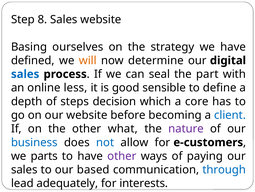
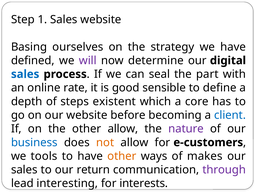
8: 8 -> 1 (42, 19)
will colour: orange -> purple (88, 60)
less: less -> rate (76, 87)
decision: decision -> existent (114, 101)
other what: what -> allow (123, 128)
not colour: blue -> orange (105, 142)
parts: parts -> tools (44, 156)
other colour: purple -> orange (122, 156)
paying: paying -> makes (205, 156)
based: based -> return (93, 169)
through colour: blue -> purple (224, 169)
adequately: adequately -> interesting (67, 183)
